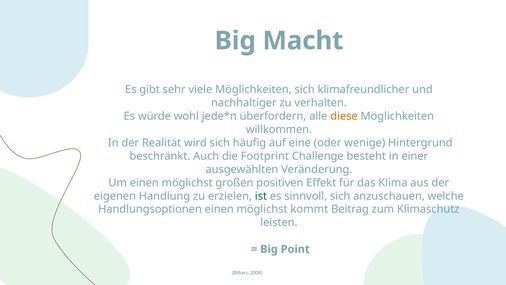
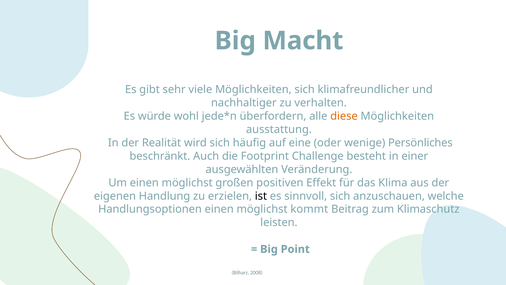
willkommen: willkommen -> ausstattung (279, 129)
Hintergrund: Hintergrund -> Persönliches (420, 143)
ist colour: green -> black (261, 196)
